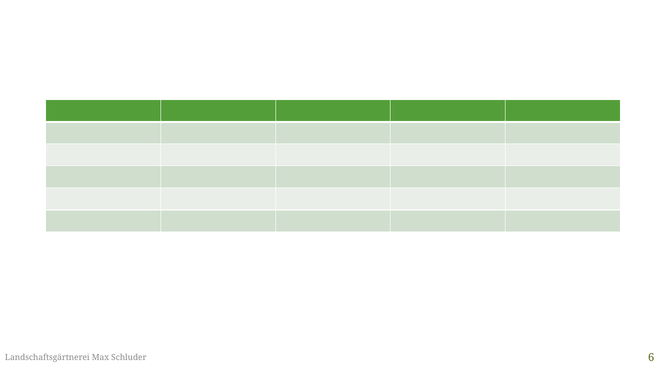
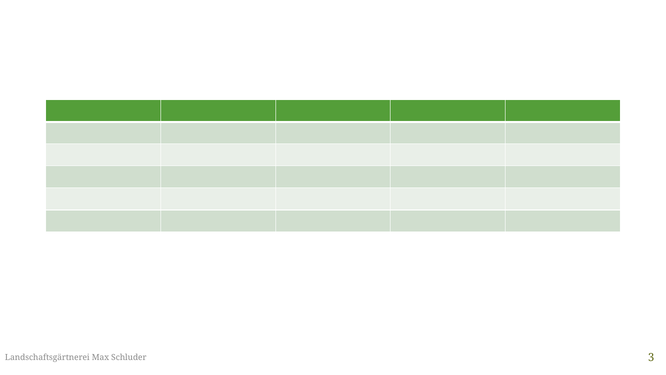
6: 6 -> 3 (651, 357)
